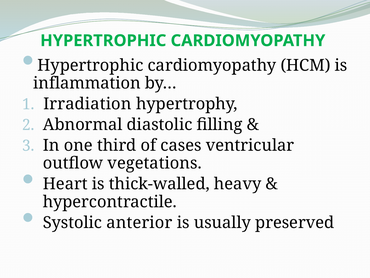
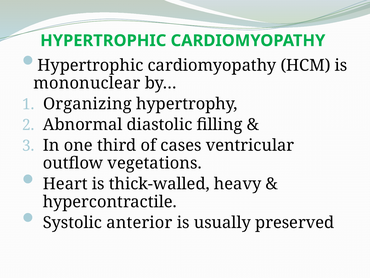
inflammation: inflammation -> mononuclear (87, 83)
Irradiation: Irradiation -> Organizing (87, 104)
